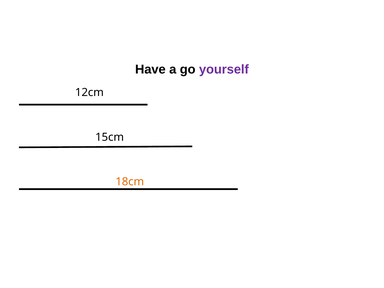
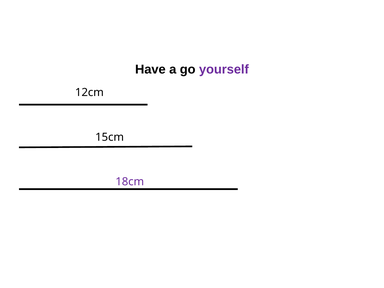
18cm colour: orange -> purple (130, 182)
